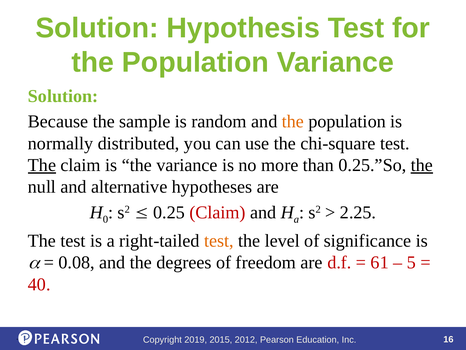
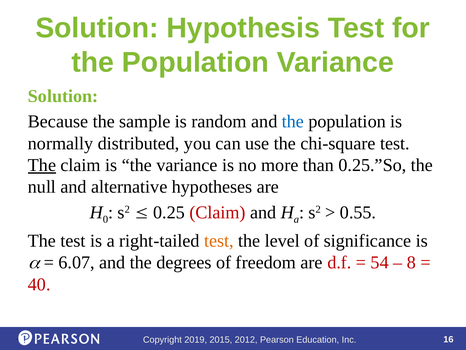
the colour: orange -> blue (293, 121)
the underline: present -> none (422, 165)
2.25: 2.25 -> 0.55 (358, 212)
0.08: 0.08 -> 6.07 (77, 262)
61: 61 -> 54 (380, 262)
5: 5 -> 8 (411, 262)
